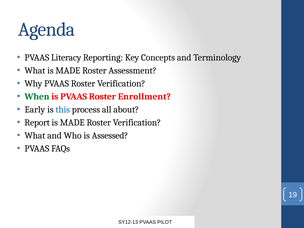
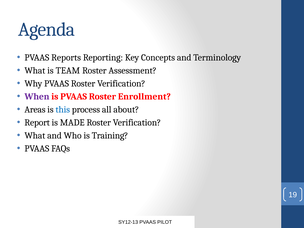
Literacy: Literacy -> Reports (66, 58)
What is MADE: MADE -> TEAM (68, 71)
When colour: green -> purple (37, 97)
Early: Early -> Areas (35, 110)
Assessed: Assessed -> Training (110, 136)
